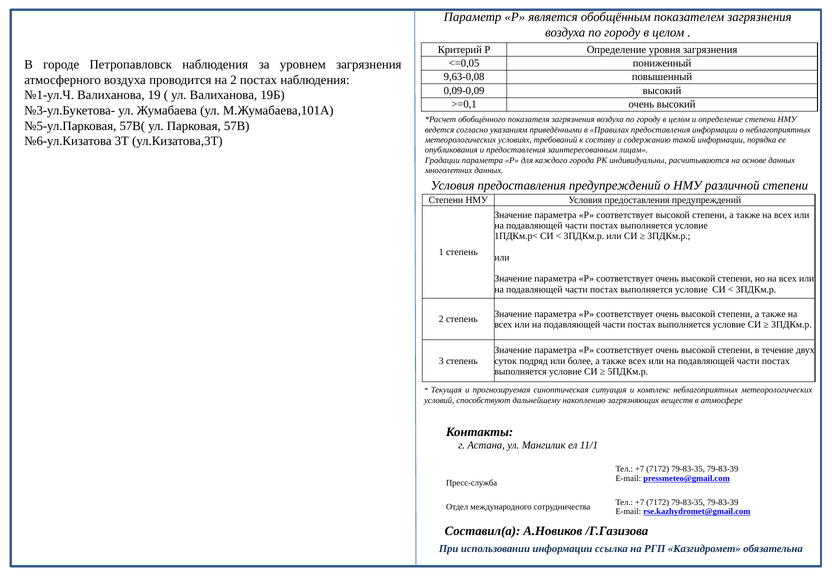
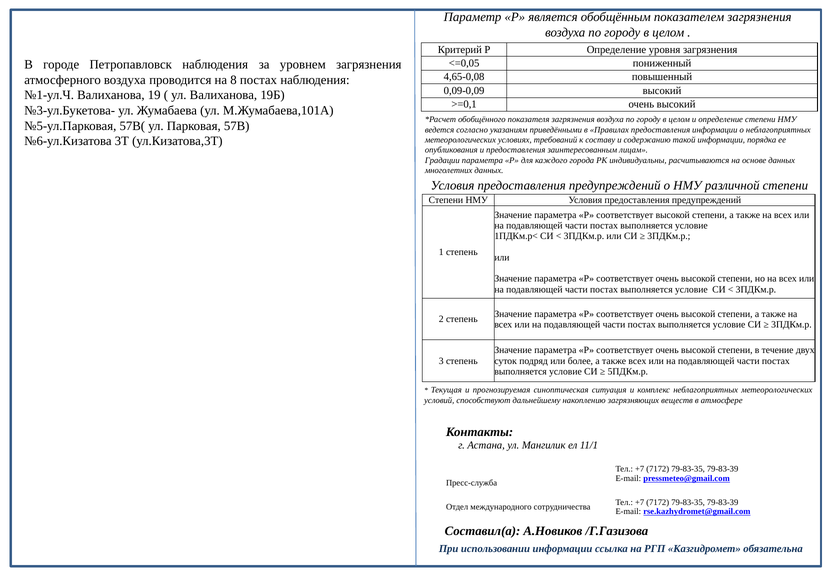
9,63-0,08: 9,63-0,08 -> 4,65-0,08 (464, 77)
на 2: 2 -> 8 (234, 80)
